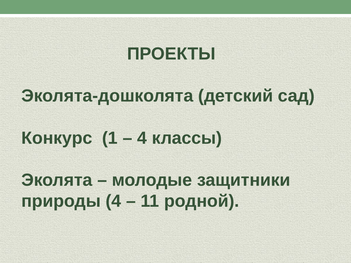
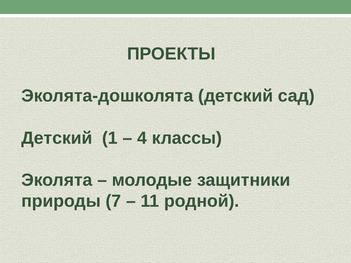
Конкурс: Конкурс -> Детский (57, 138)
природы 4: 4 -> 7 (113, 201)
